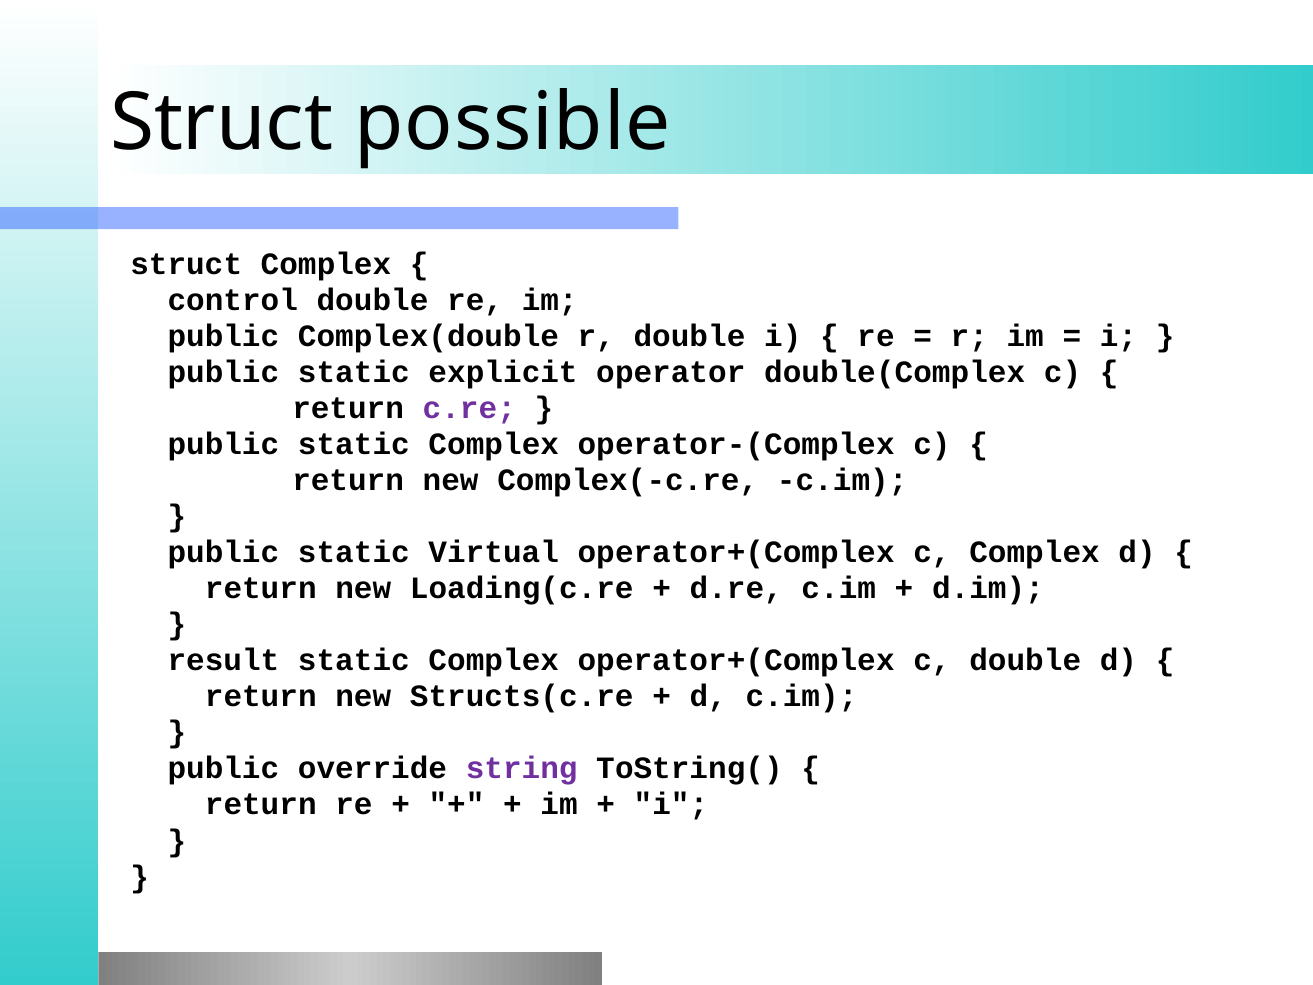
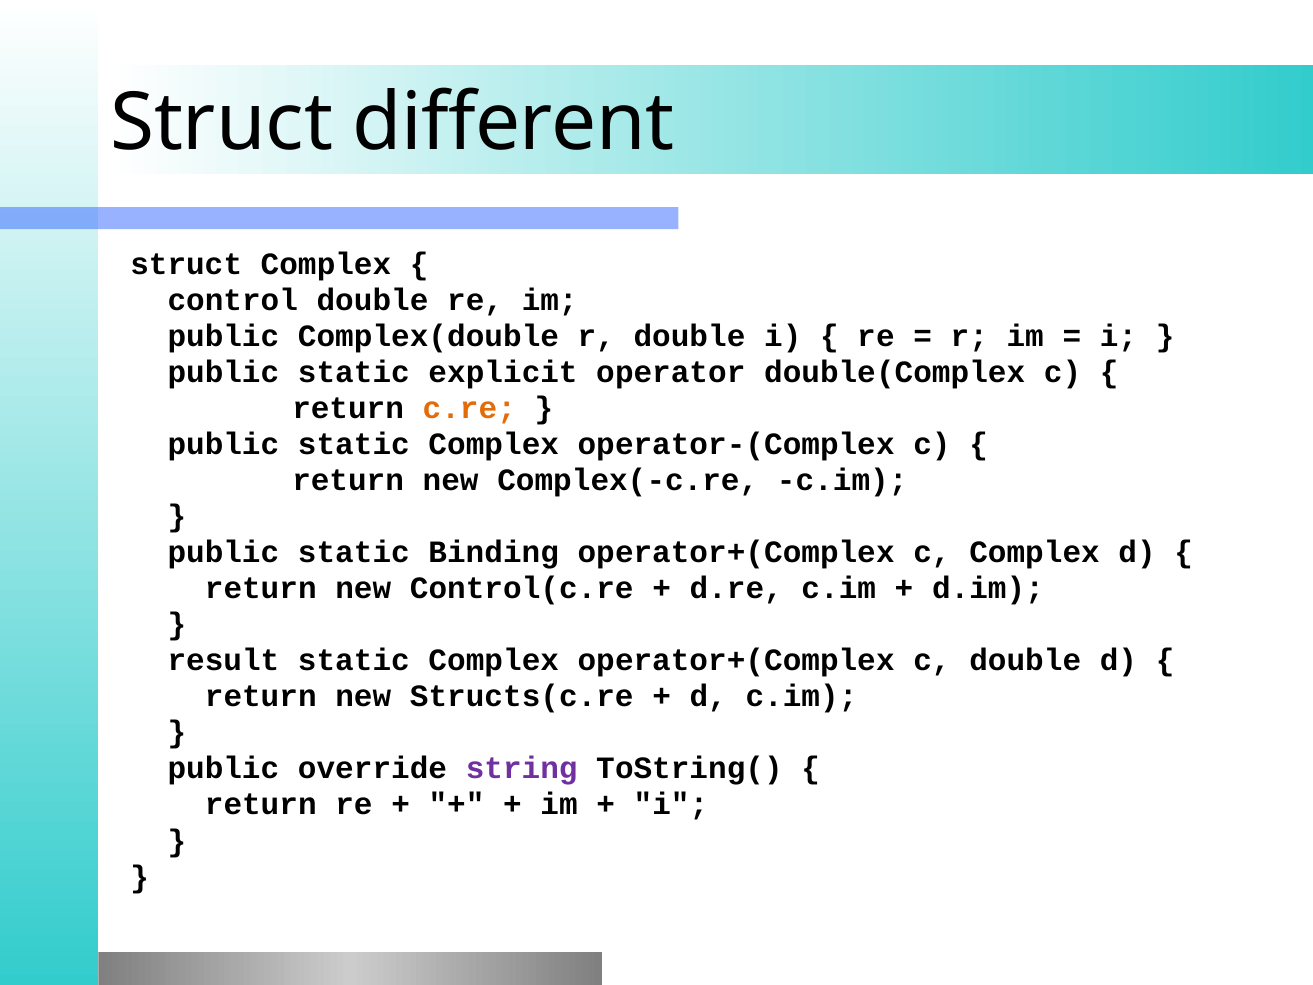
possible: possible -> different (513, 123)
c.re colour: purple -> orange (469, 408)
Virtual: Virtual -> Binding (494, 552)
Loading(c.re: Loading(c.re -> Control(c.re (522, 588)
